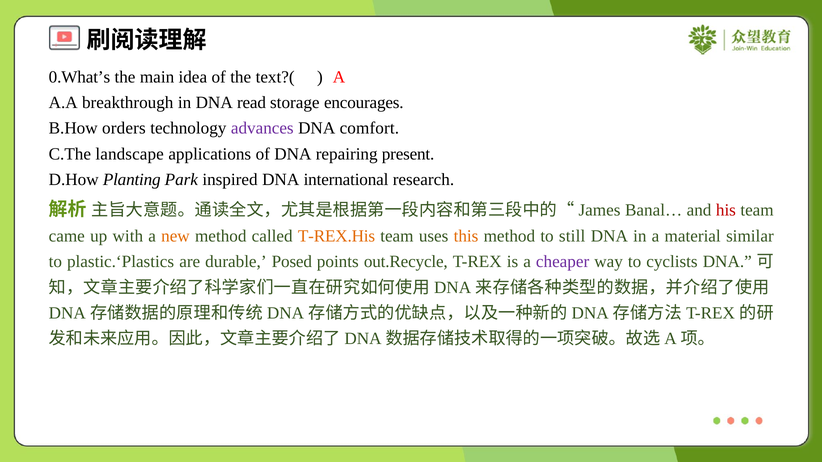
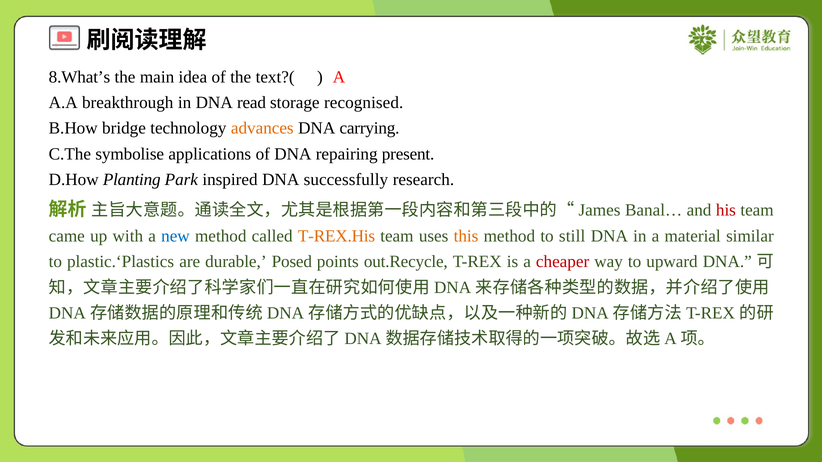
0.What’s: 0.What’s -> 8.What’s (79, 77)
encourages: encourages -> recognised (364, 103)
orders: orders -> bridge (124, 128)
advances colour: purple -> orange (262, 128)
comfort: comfort -> carrying (369, 128)
landscape: landscape -> symbolise (130, 154)
international: international -> successfully (346, 180)
new colour: orange -> blue (175, 236)
cheaper colour: purple -> red (563, 262)
cyclists: cyclists -> upward (672, 262)
